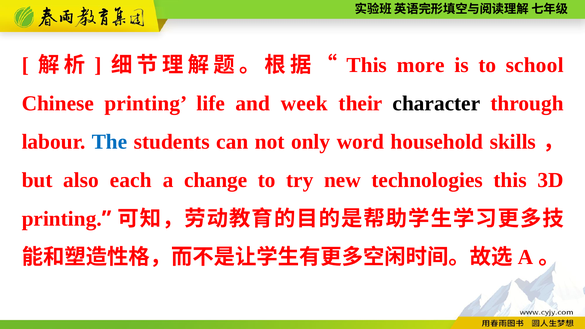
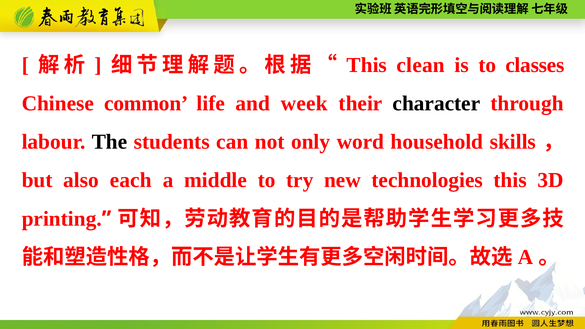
more: more -> clean (421, 65)
school: school -> classes (535, 65)
Chinese printing: printing -> common (146, 104)
The colour: blue -> black (109, 142)
change: change -> middle (216, 180)
